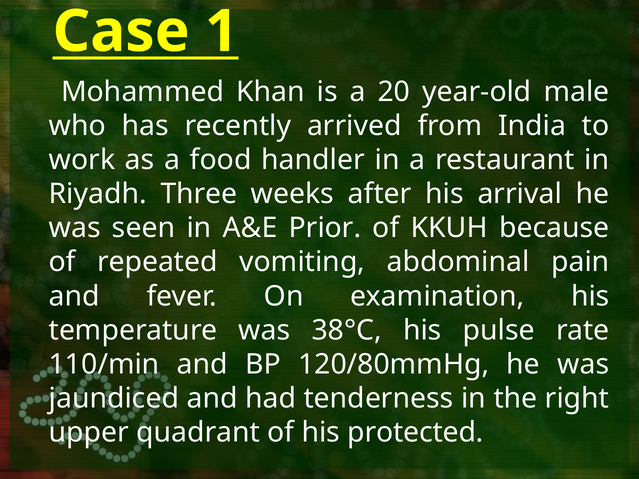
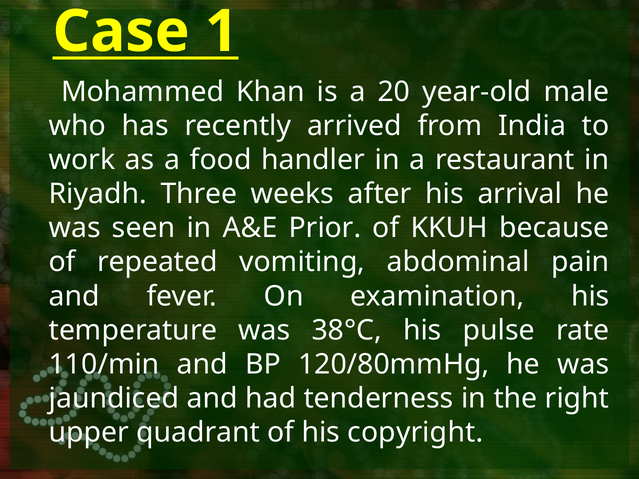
protected: protected -> copyright (415, 433)
